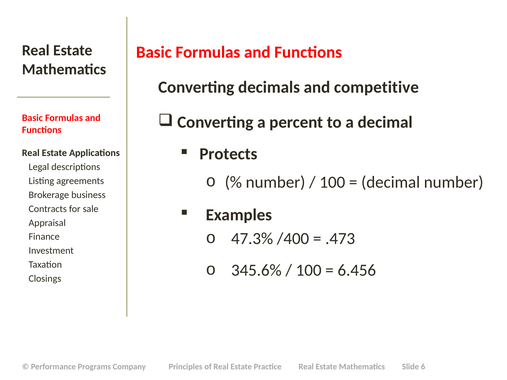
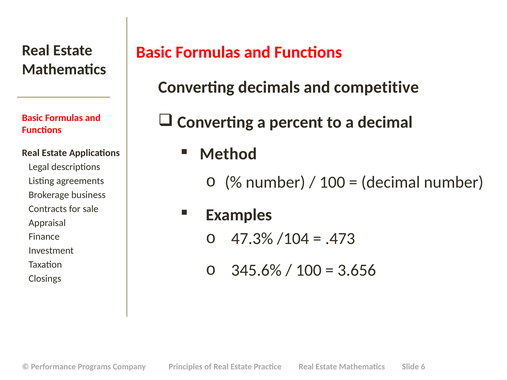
Protects: Protects -> Method (228, 154)
/400: /400 -> /104 (293, 239)
6.456: 6.456 -> 3.656 (357, 271)
